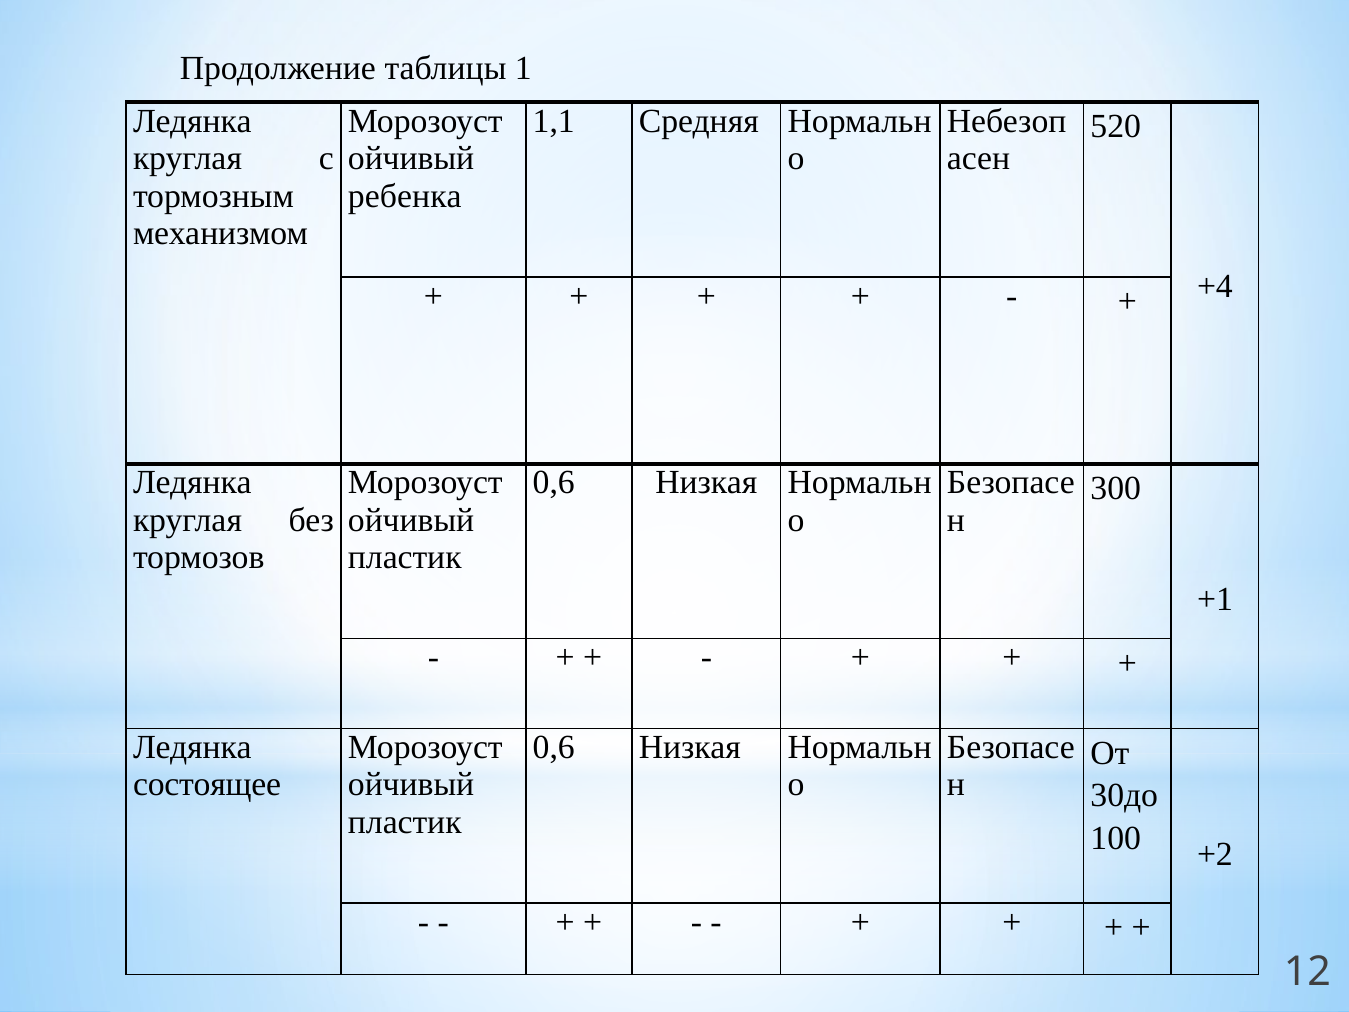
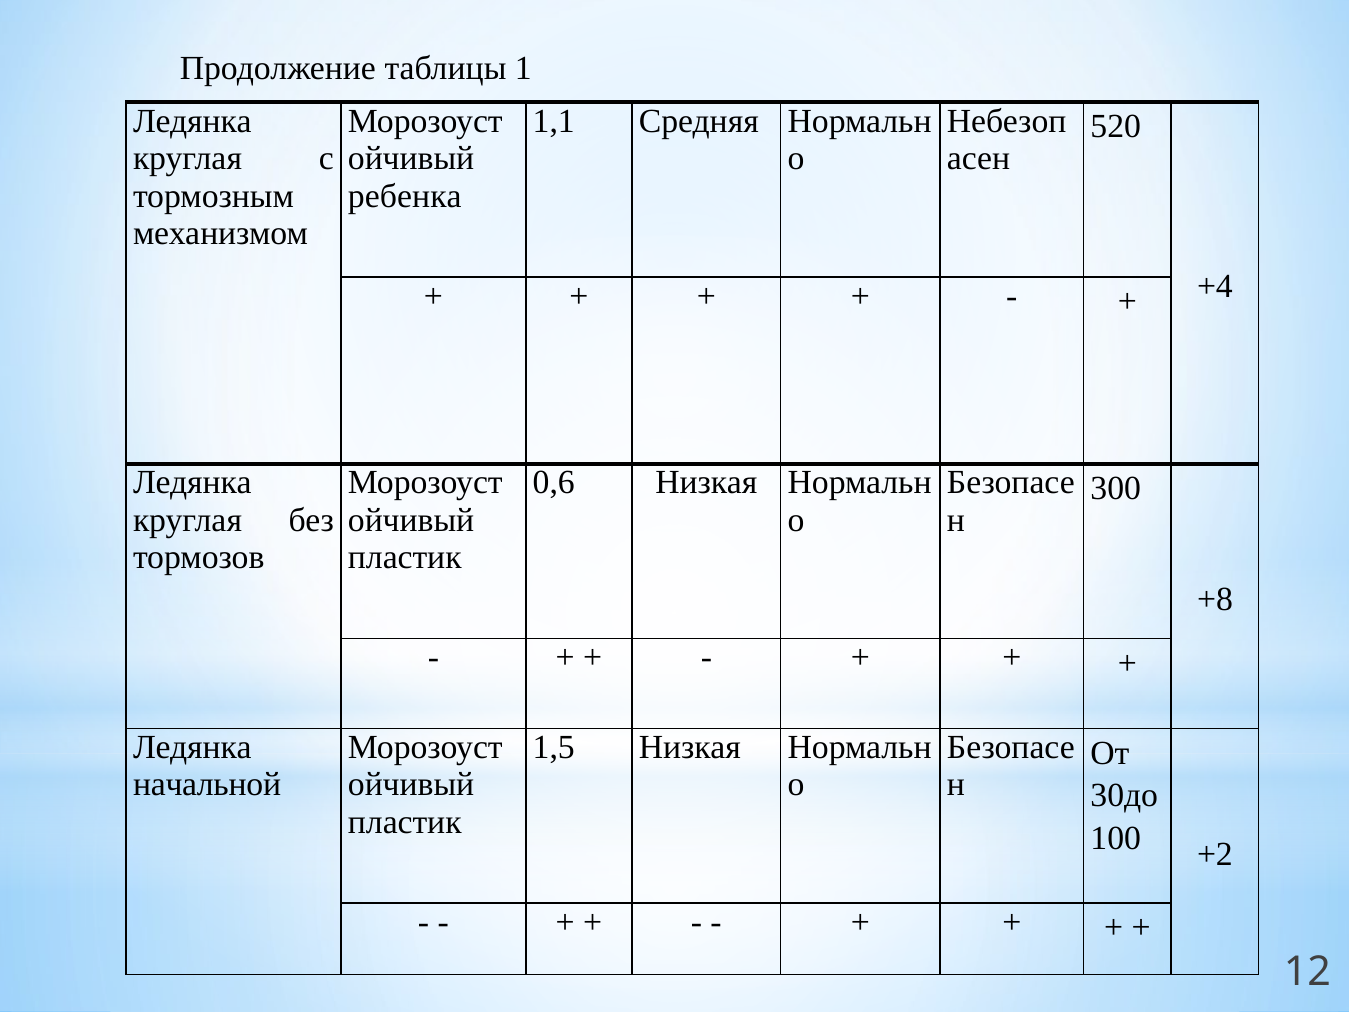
+1: +1 -> +8 (1215, 599)
0,6: 0,6 -> 1,5 (554, 747)
состоящее: состоящее -> начальной (207, 784)
